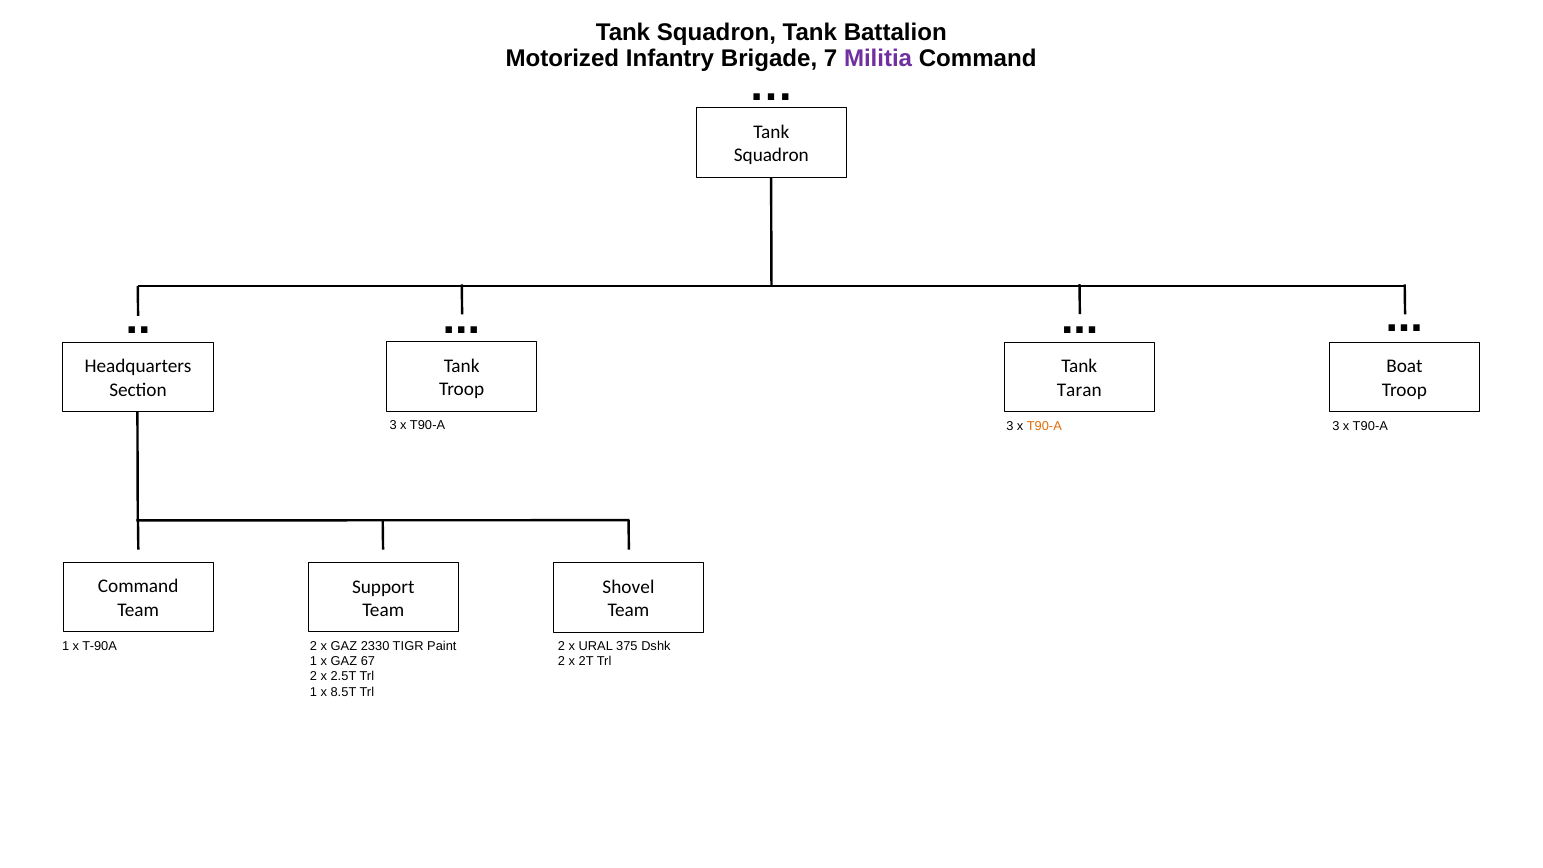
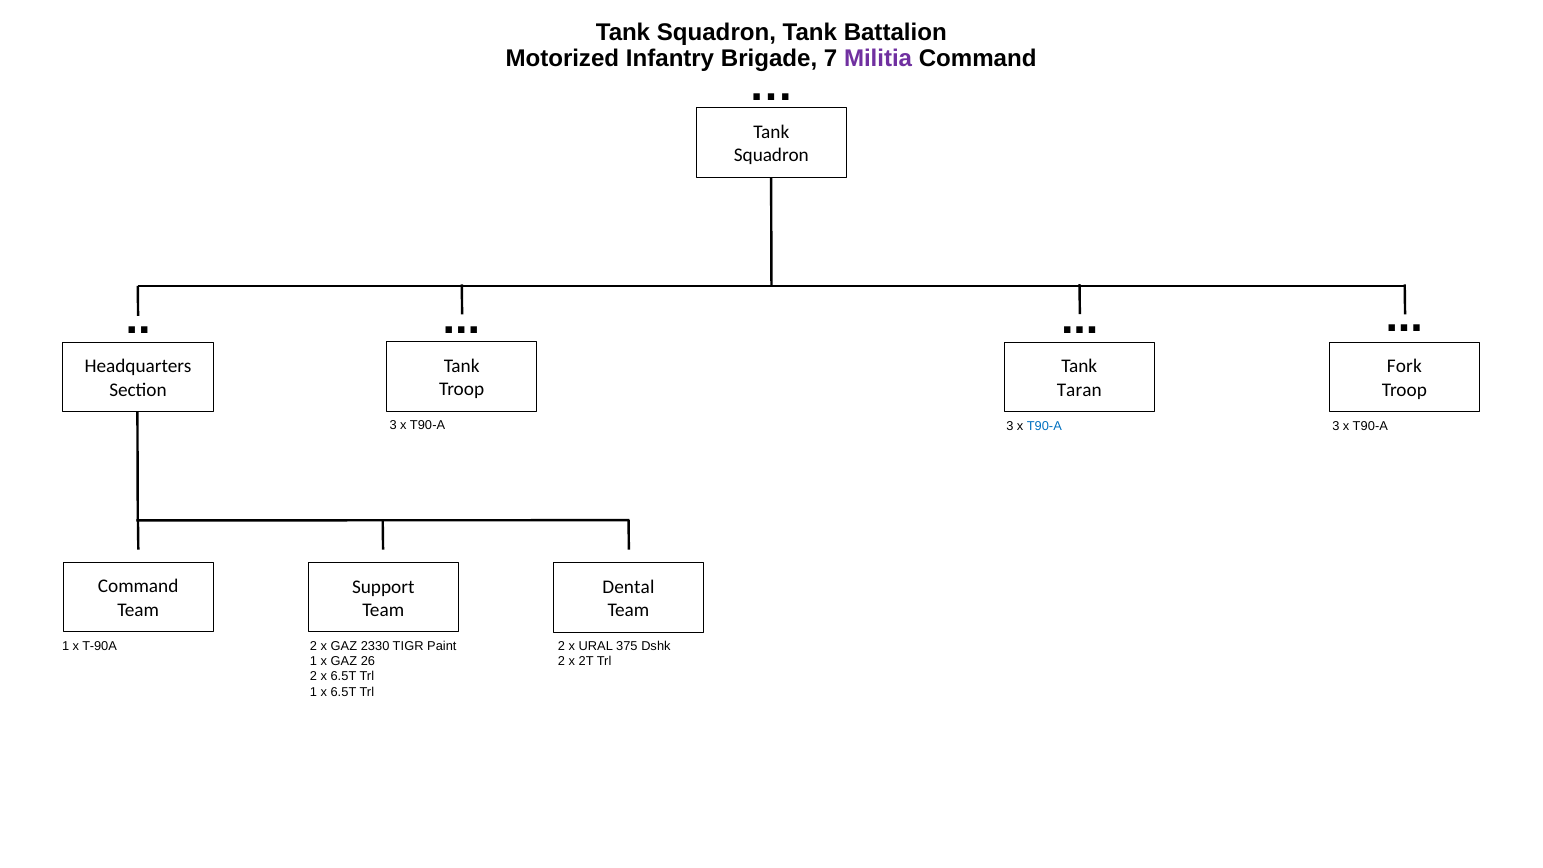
Boat: Boat -> Fork (1404, 367)
T90-A colour: orange -> blue (1044, 426)
Shovel: Shovel -> Dental (628, 587)
67: 67 -> 26 (368, 661)
2 x 2.5T: 2.5T -> 6.5T (343, 677)
1 x 8.5T: 8.5T -> 6.5T (343, 692)
